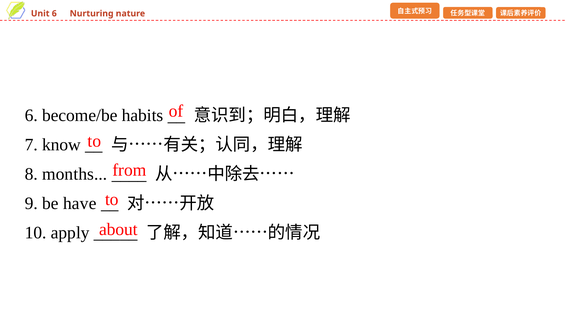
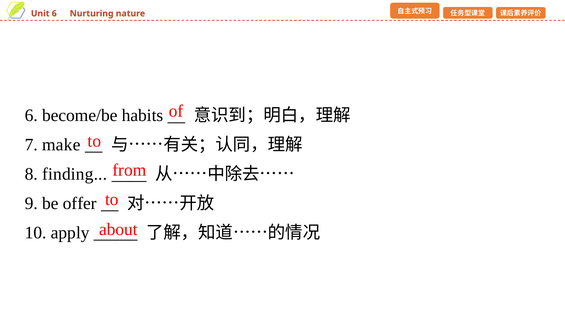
know: know -> make (61, 145)
months: months -> finding (75, 174)
have: have -> offer (80, 203)
